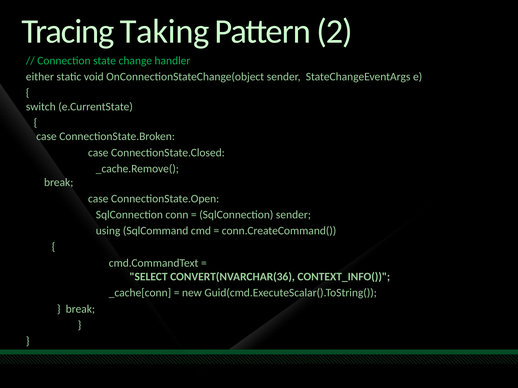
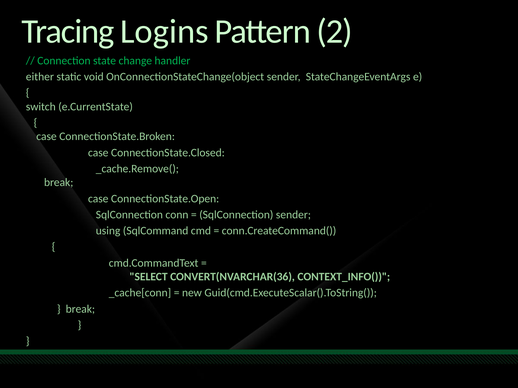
Taking: Taking -> Logins (164, 31)
